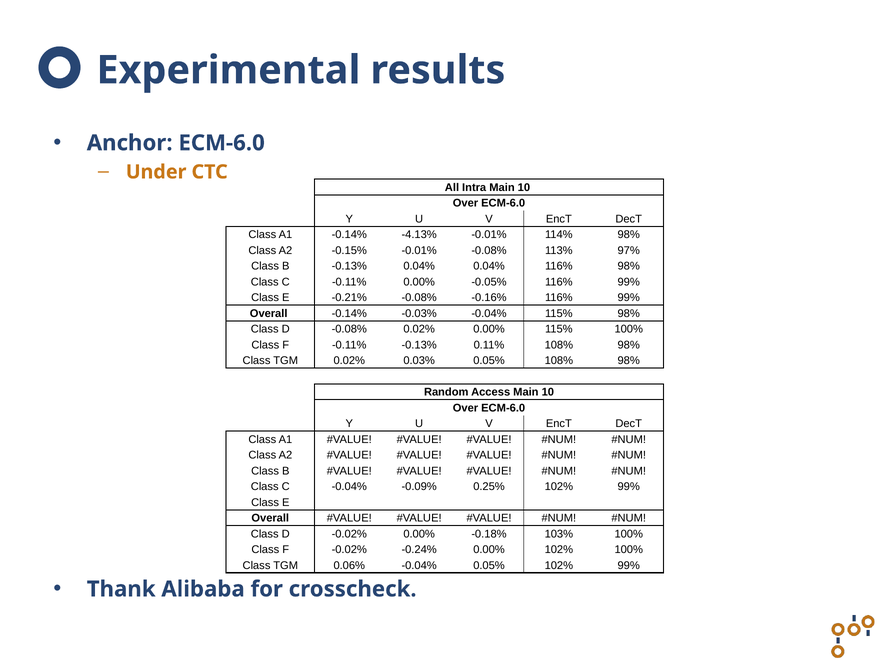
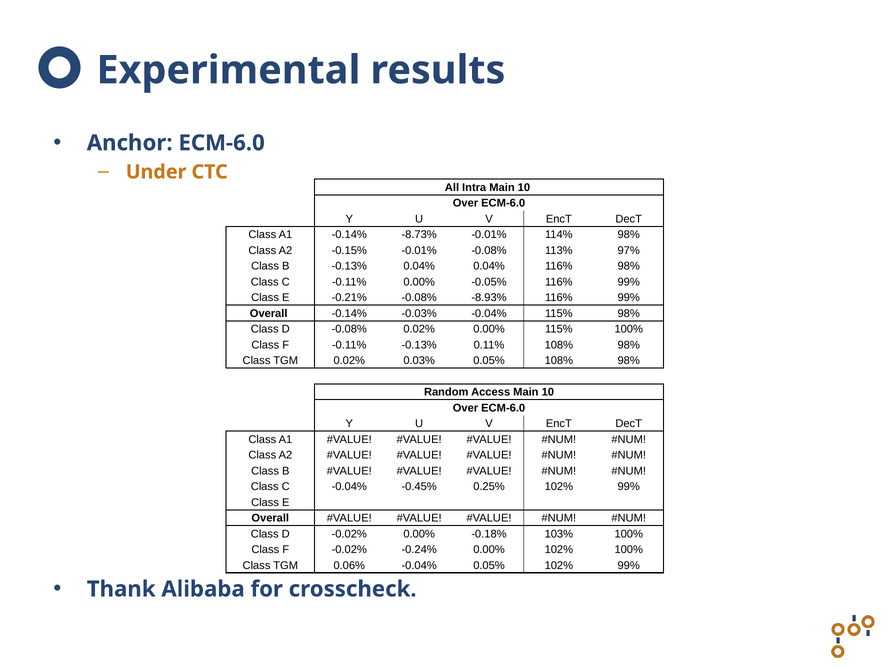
-4.13%: -4.13% -> -8.73% (419, 235)
-0.16%: -0.16% -> -8.93% (489, 298)
-0.09%: -0.09% -> -0.45% (419, 486)
